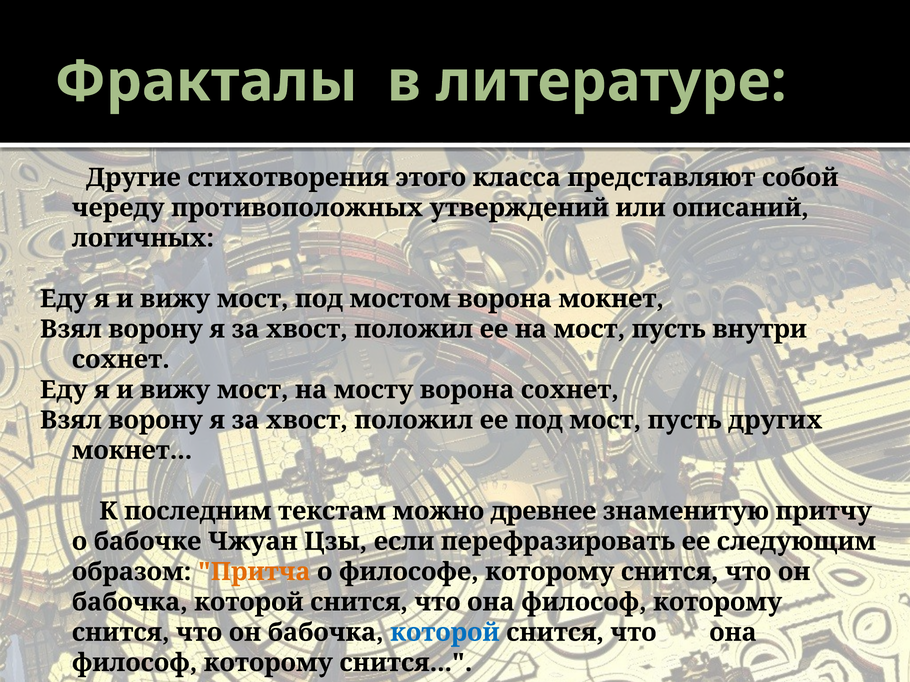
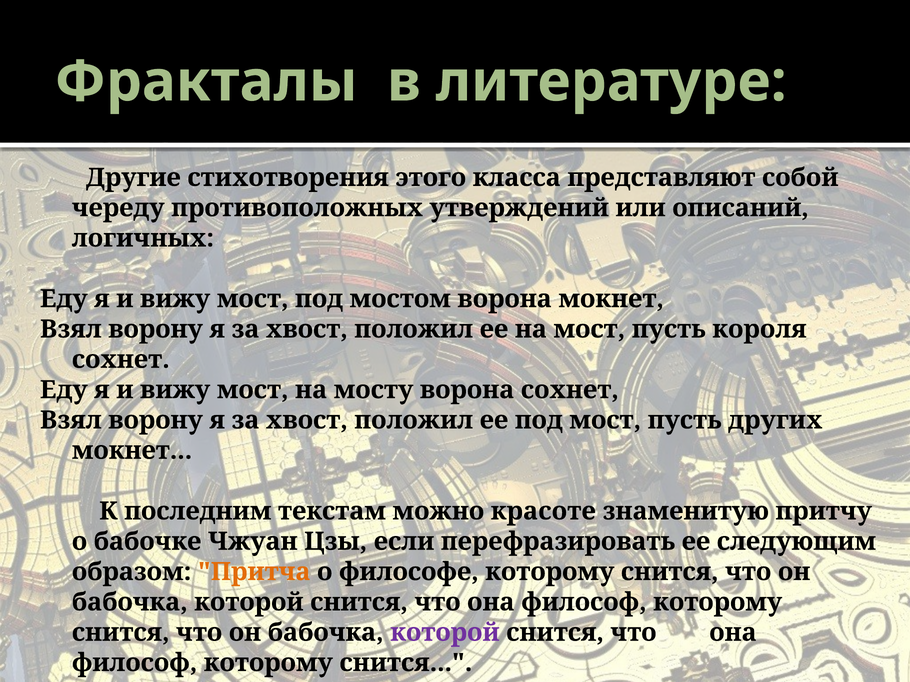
внутри: внутри -> короля (759, 329)
древнее: древнее -> красоте (543, 511)
которой colour: blue -> purple (445, 633)
